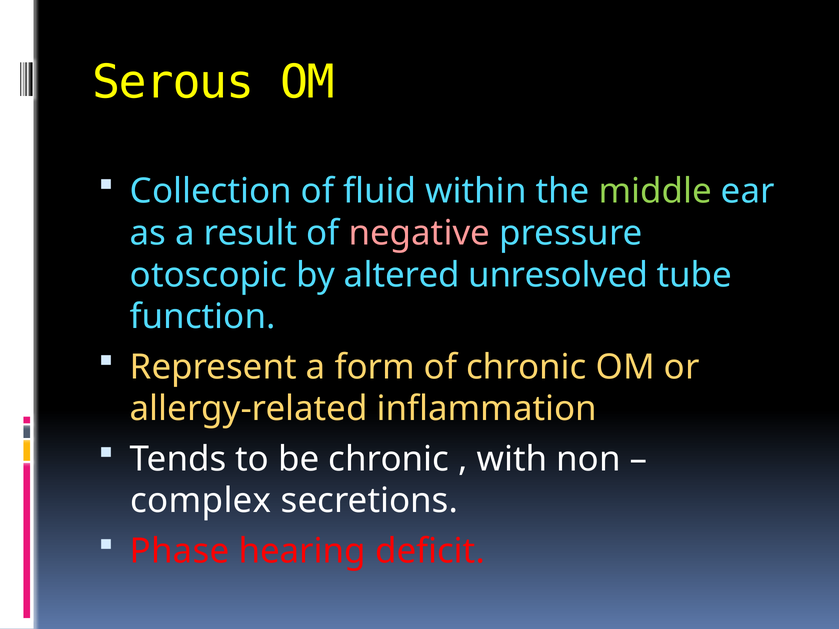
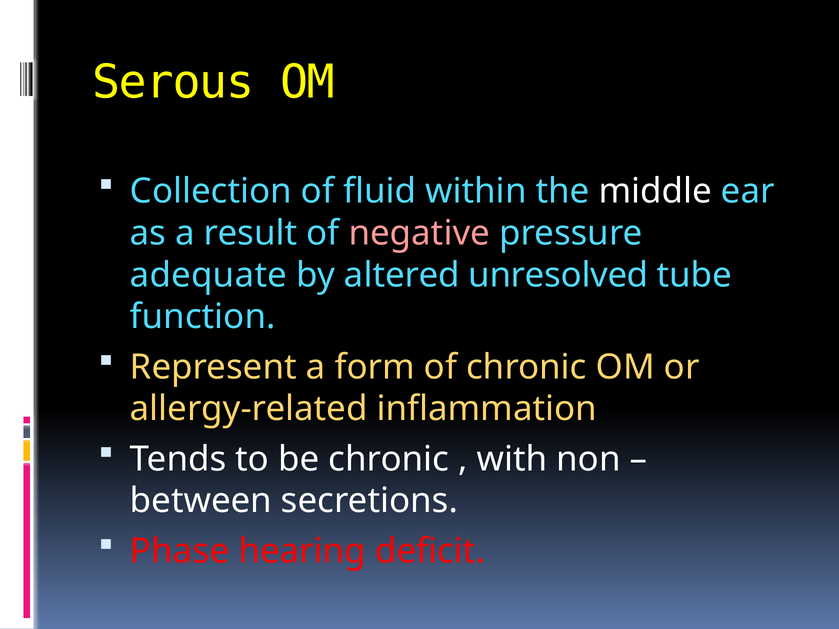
middle colour: light green -> white (655, 191)
otoscopic: otoscopic -> adequate (208, 275)
complex: complex -> between (201, 501)
